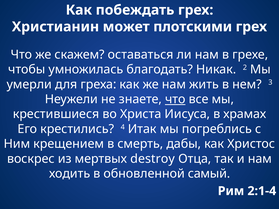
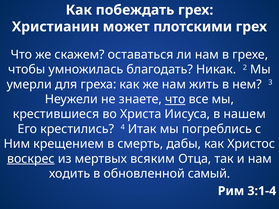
храмах: храмах -> нашем (245, 114)
воскрес underline: none -> present (31, 159)
destroy: destroy -> всяким (153, 159)
2:1-4: 2:1-4 -> 3:1-4 (262, 191)
